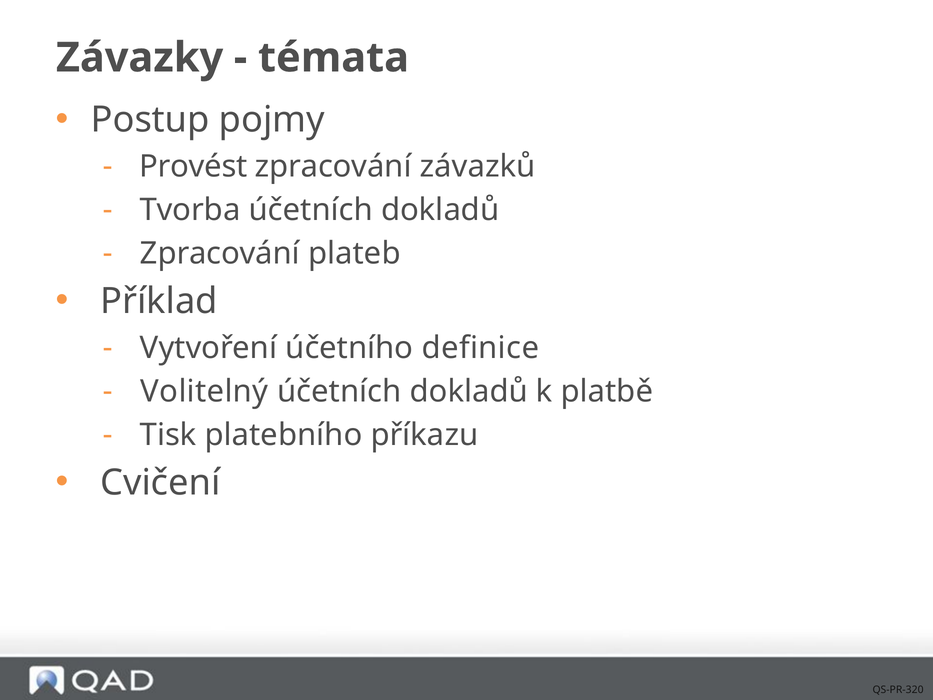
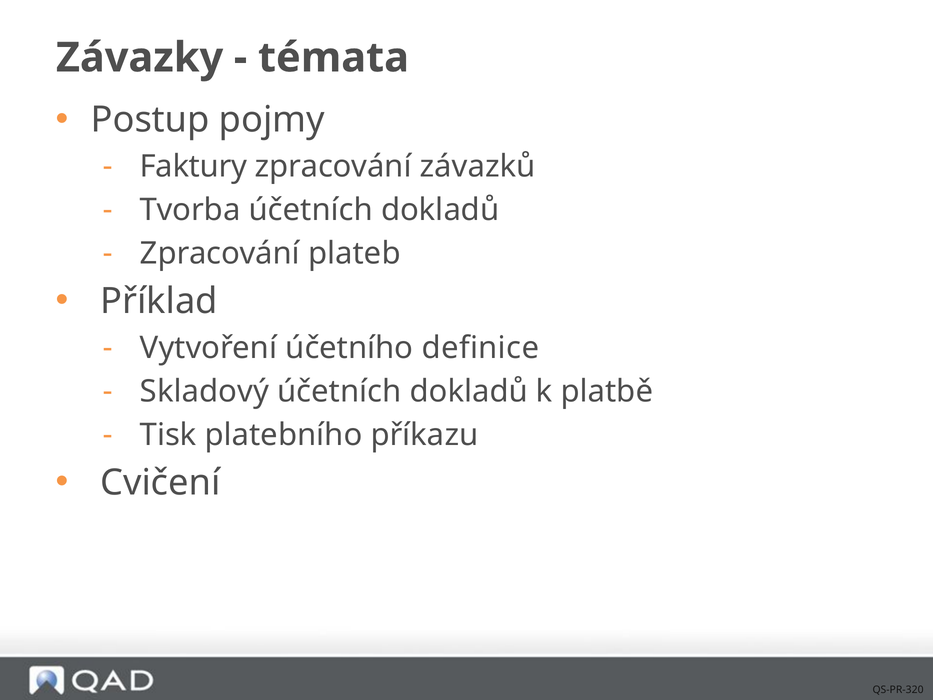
Provést: Provést -> Faktury (193, 166)
Volitelný: Volitelný -> Skladový (204, 391)
